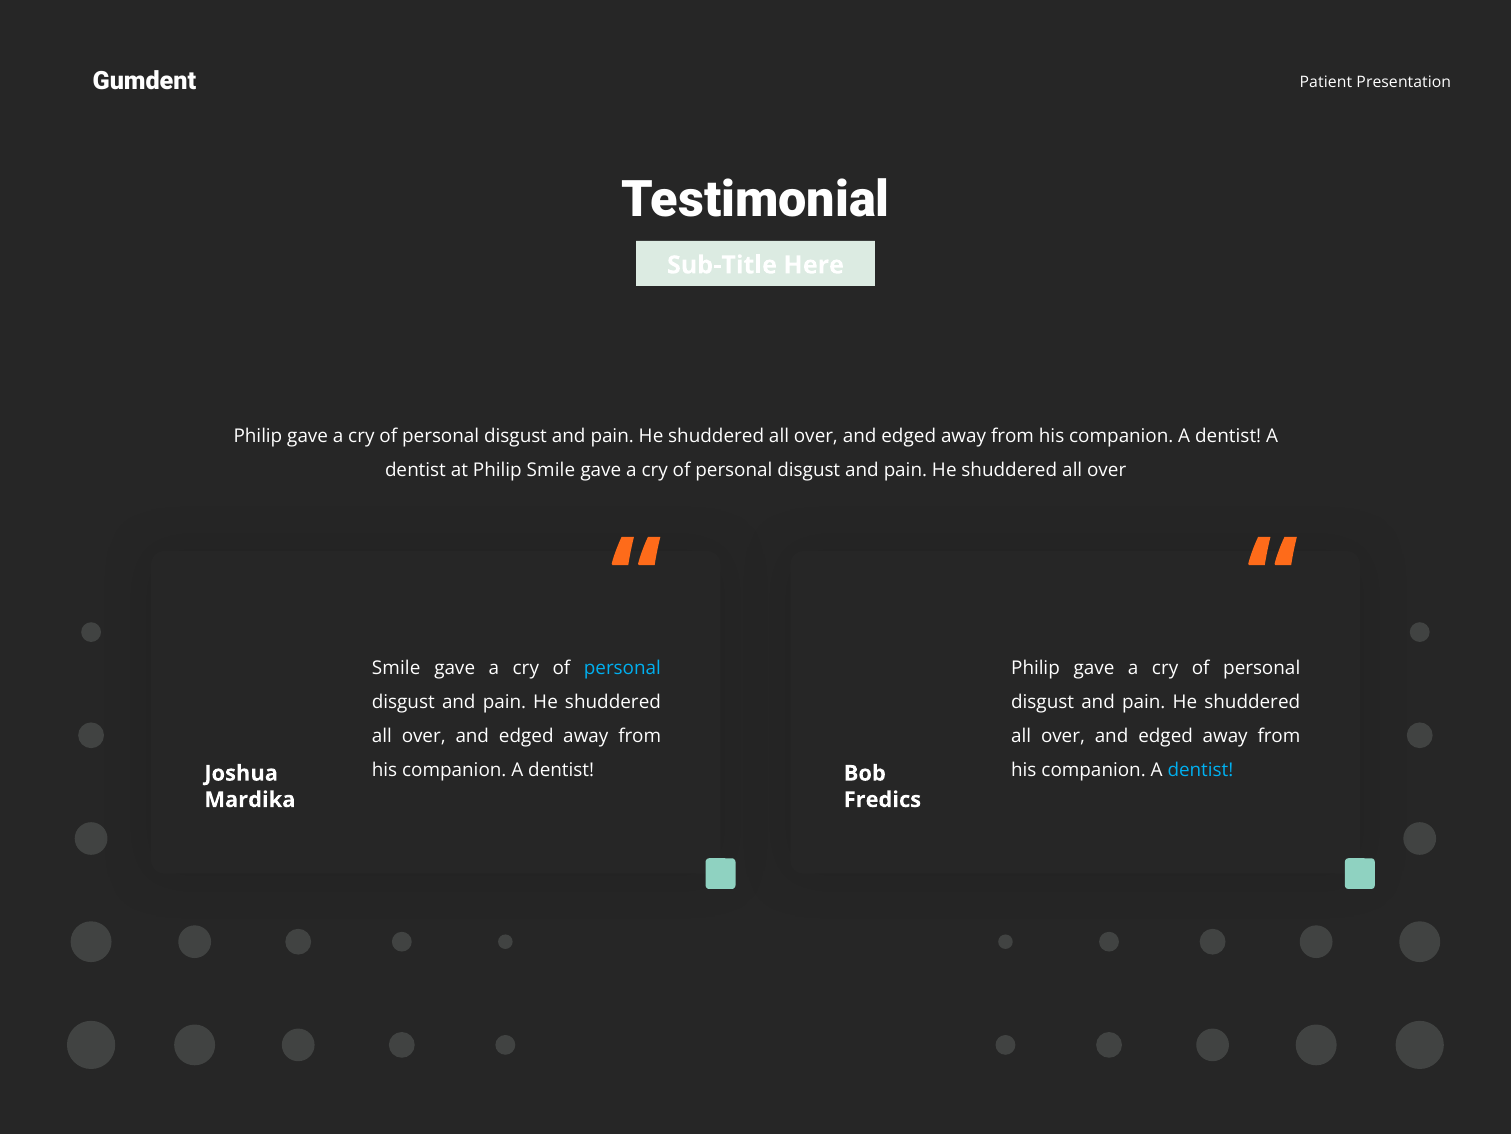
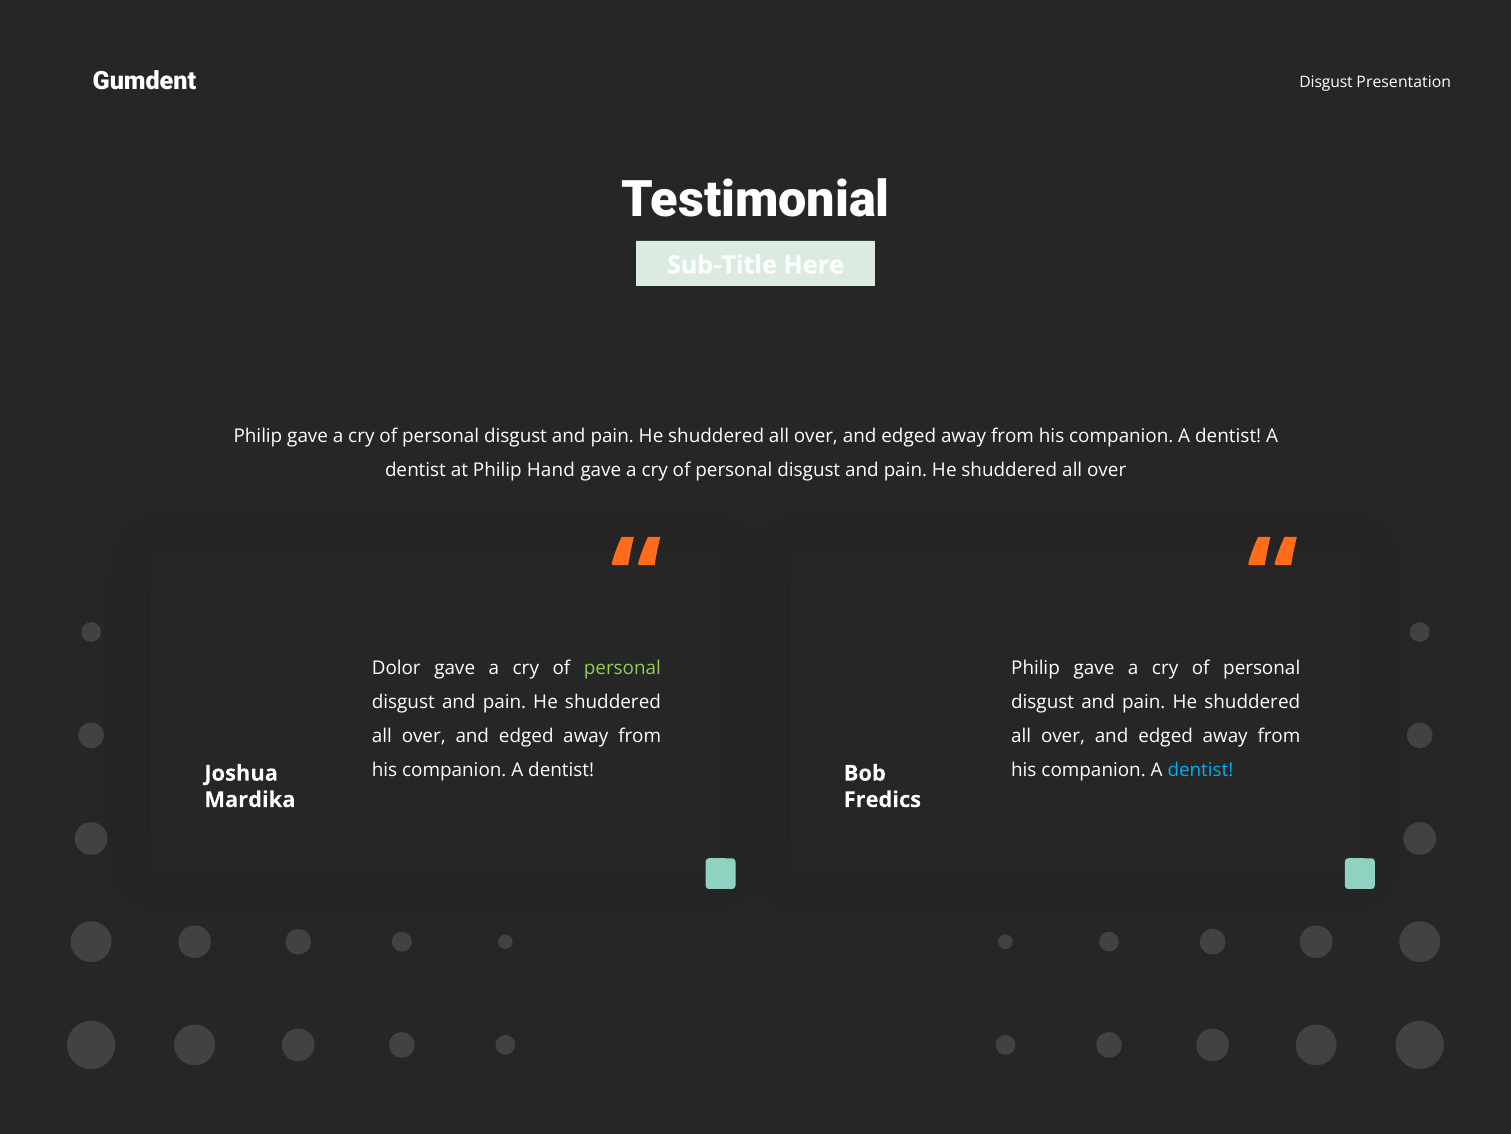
Patient: Patient -> Disgust (1326, 82)
Philip Smile: Smile -> Hand (551, 470)
Smile: Smile -> Dolor (396, 668)
personal colour: light blue -> light green (622, 668)
